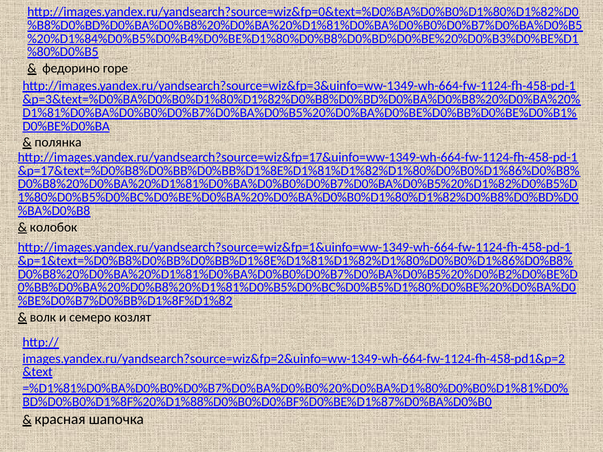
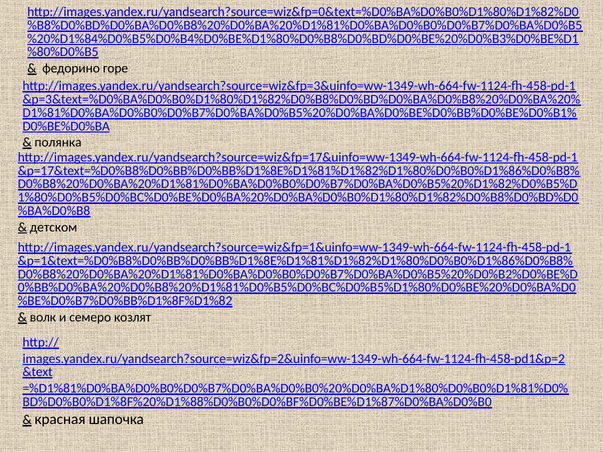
колобок: колобок -> детском (54, 227)
